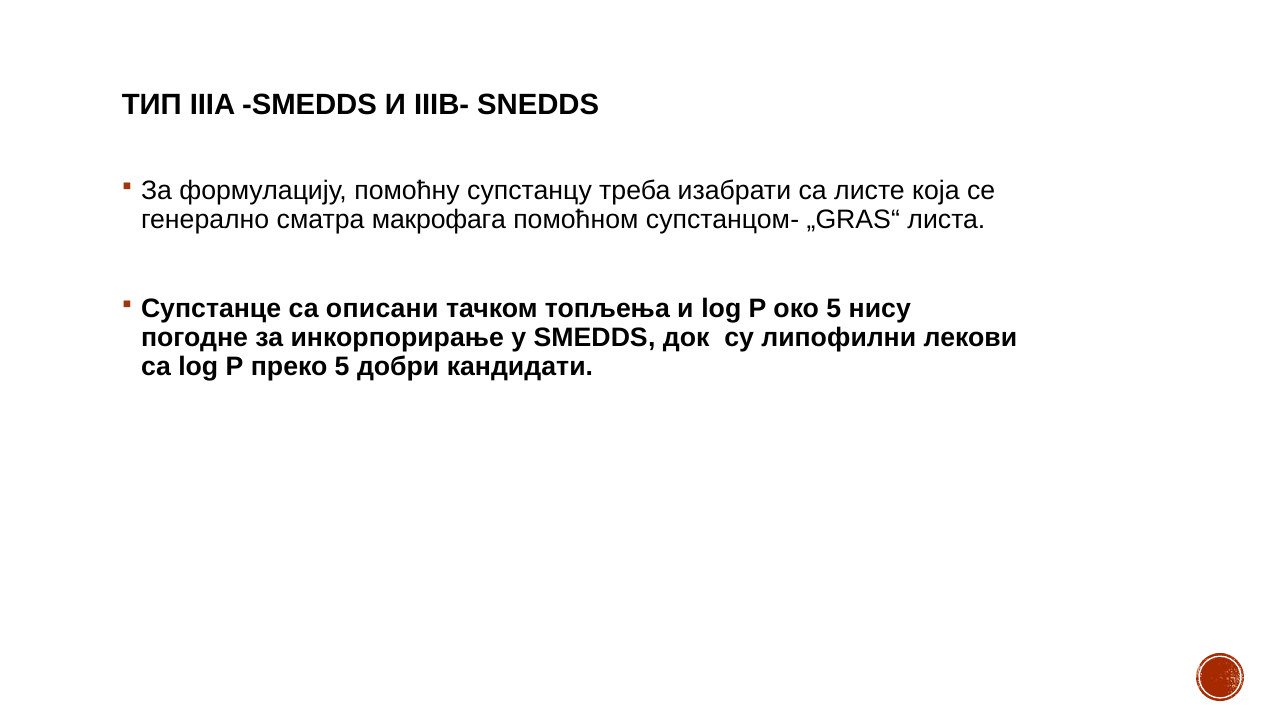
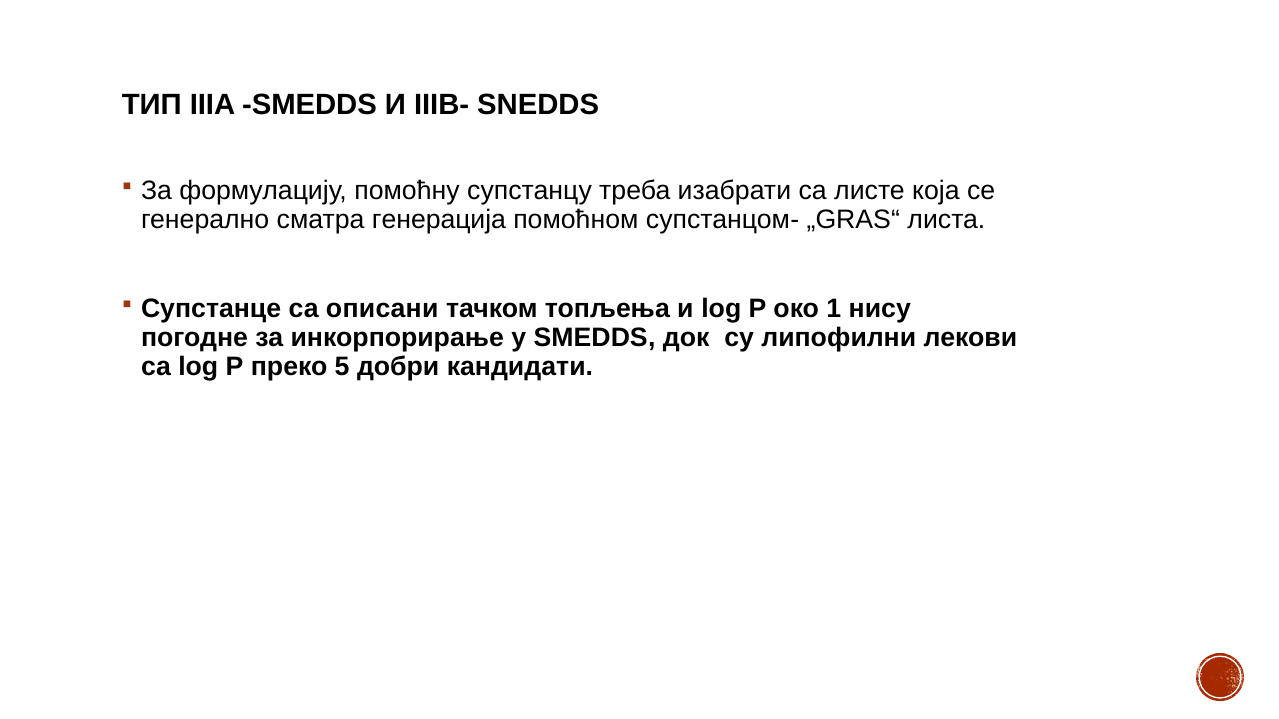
макрофага: макрофага -> генерација (439, 220)
око 5: 5 -> 1 (834, 309)
